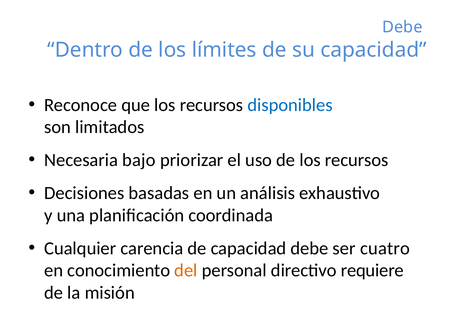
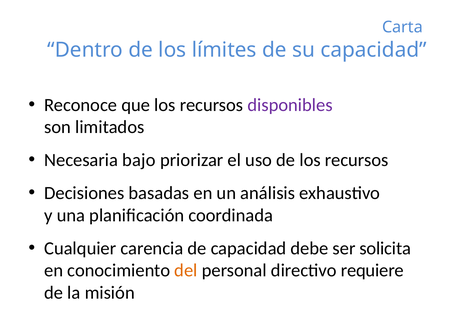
Debe: Debe -> Carta (402, 27)
disponibles colour: blue -> purple (290, 105)
cuatro: cuatro -> solicita (385, 248)
